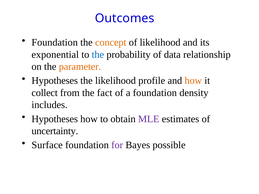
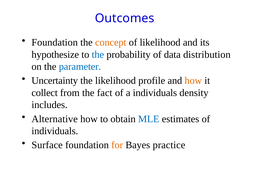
exponential: exponential -> hypothesize (55, 55)
relationship: relationship -> distribution (207, 55)
parameter colour: orange -> blue (80, 67)
Hypotheses: Hypotheses -> Uncertainty (55, 81)
a foundation: foundation -> individuals (155, 93)
Hypotheses: Hypotheses -> Alternative (55, 119)
MLE colour: purple -> blue (149, 119)
uncertainty: uncertainty -> individuals (55, 131)
for colour: purple -> orange (117, 145)
possible: possible -> practice (169, 145)
